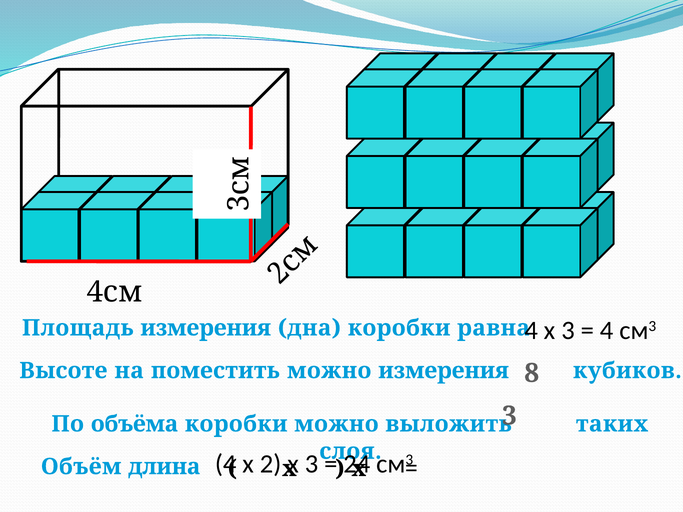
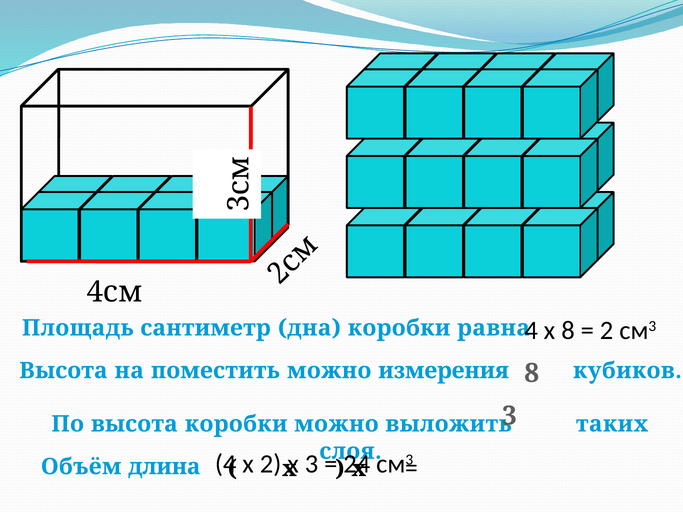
Площадь измерения: измерения -> сантиметр (206, 328)
3: 3 -> 8 (568, 331)
4: 4 -> 2 (607, 331)
Высоте: Высоте -> Высота (63, 371)
По объёма: объёма -> высота (134, 424)
